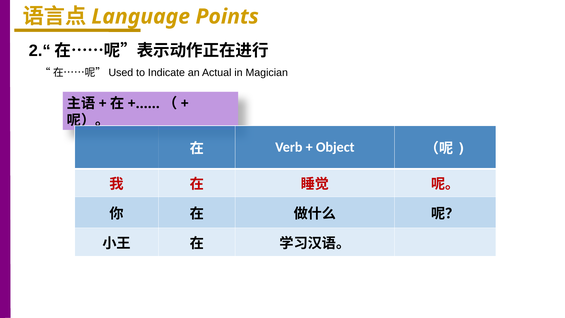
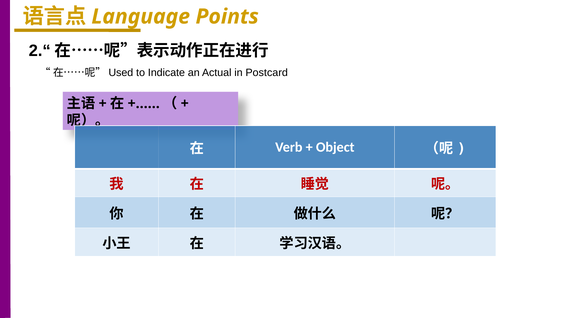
Magician: Magician -> Postcard (267, 73)
